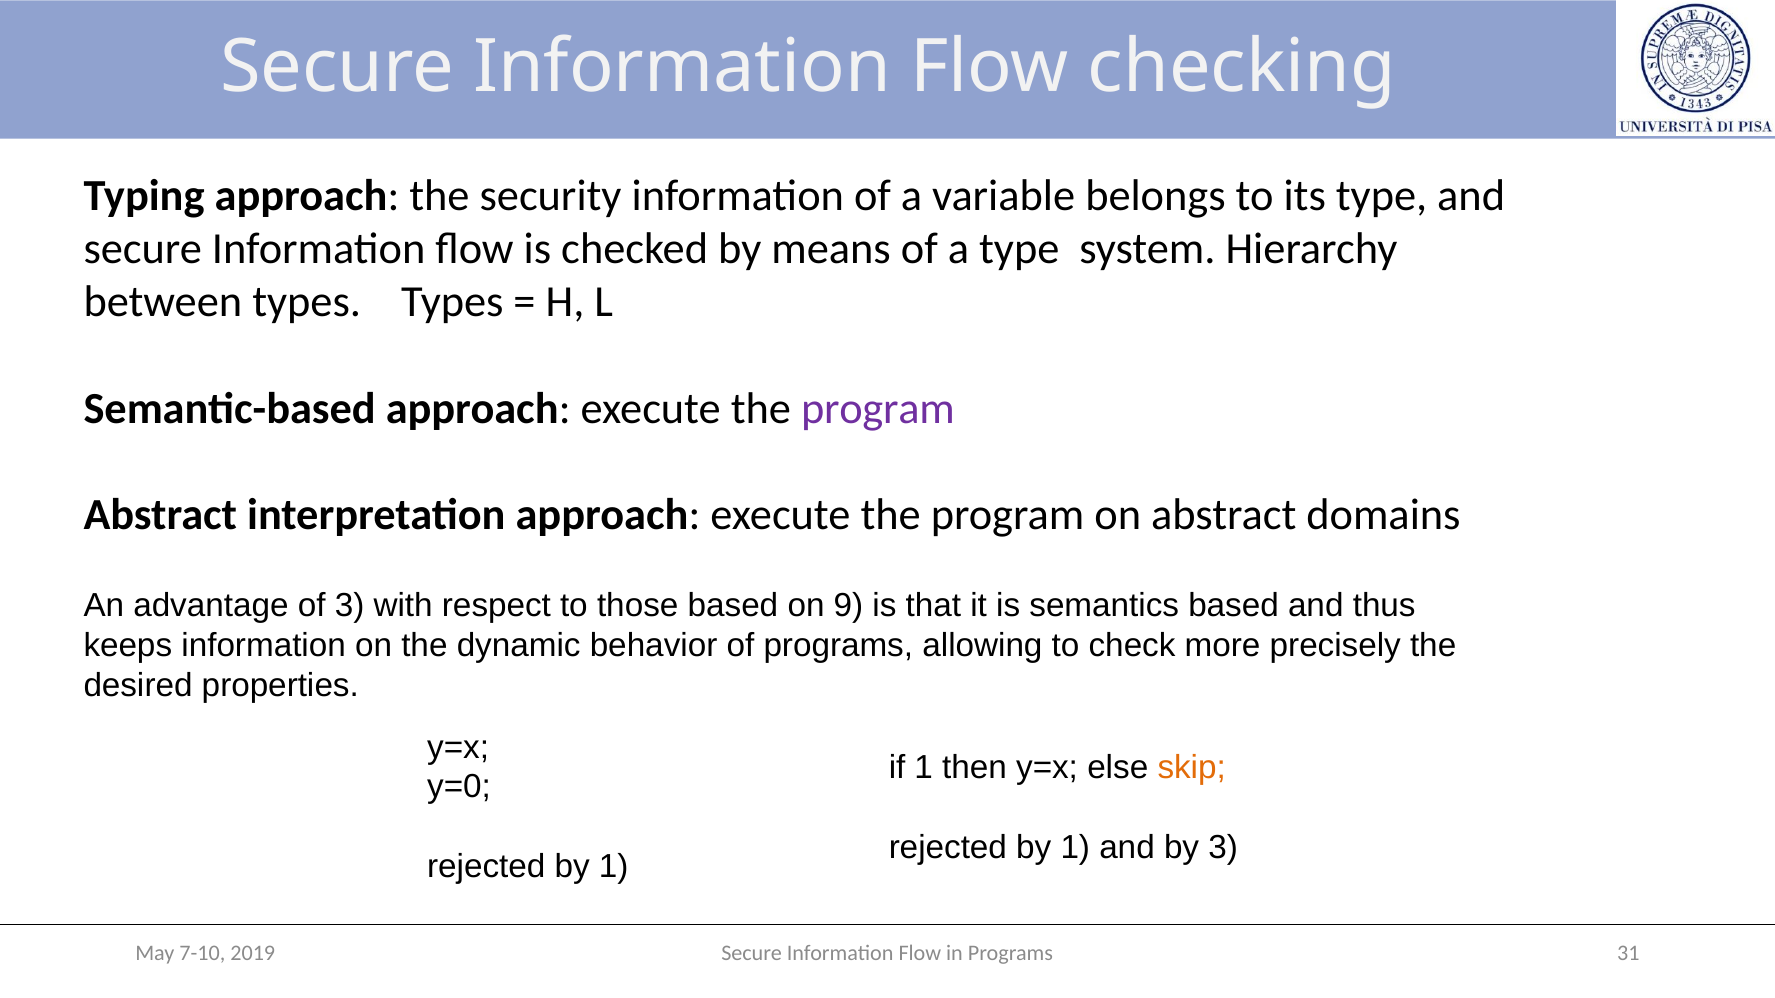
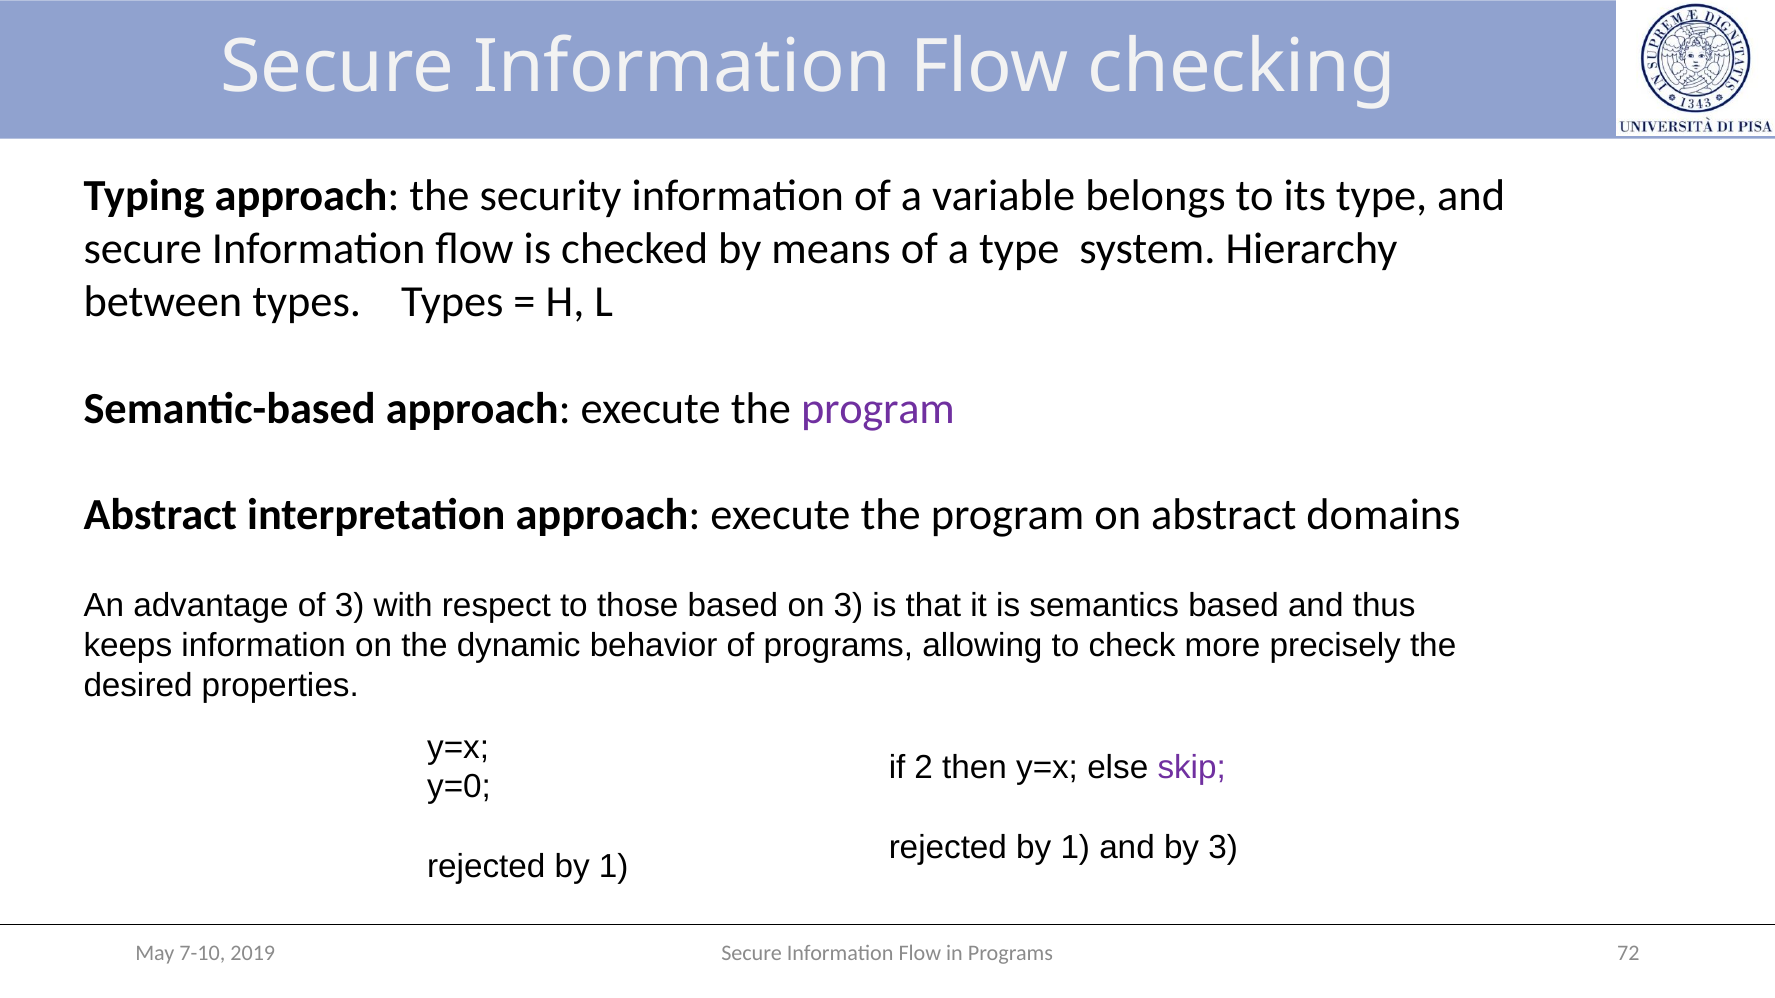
on 9: 9 -> 3 (848, 606)
if 1: 1 -> 2 (924, 768)
skip colour: orange -> purple (1192, 768)
31: 31 -> 72 (1628, 953)
